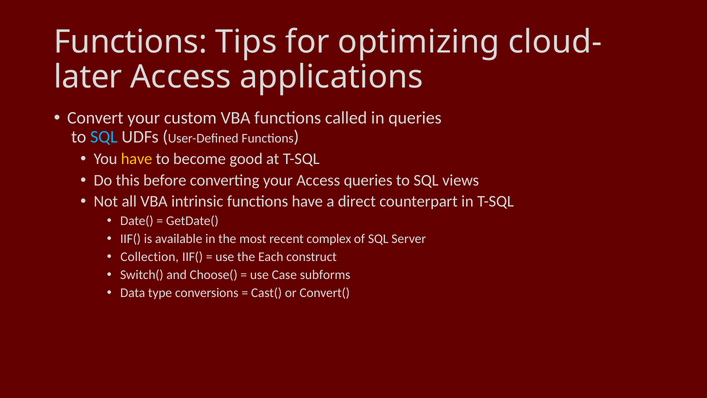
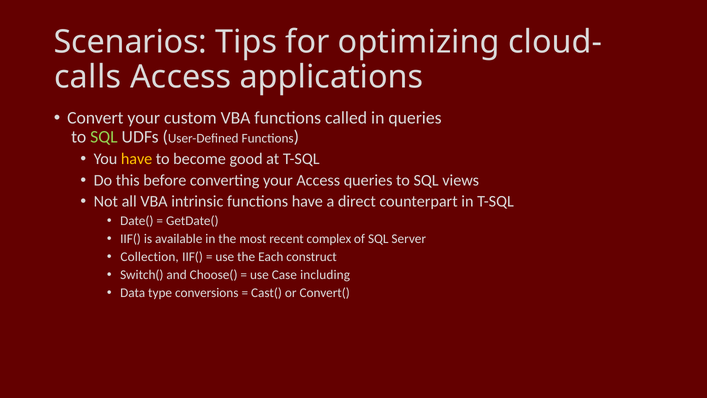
Functions: Functions -> Scenarios (130, 42)
later: later -> calls (88, 77)
SQL colour: light blue -> light green (104, 137)
subforms: subforms -> including (325, 275)
